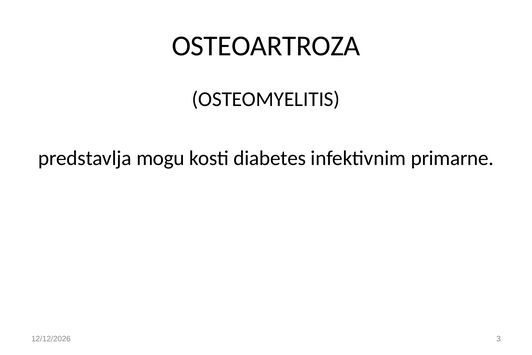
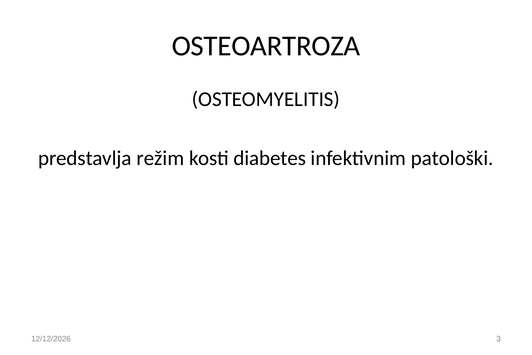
mogu: mogu -> režim (160, 158)
primarne: primarne -> patološki (452, 158)
